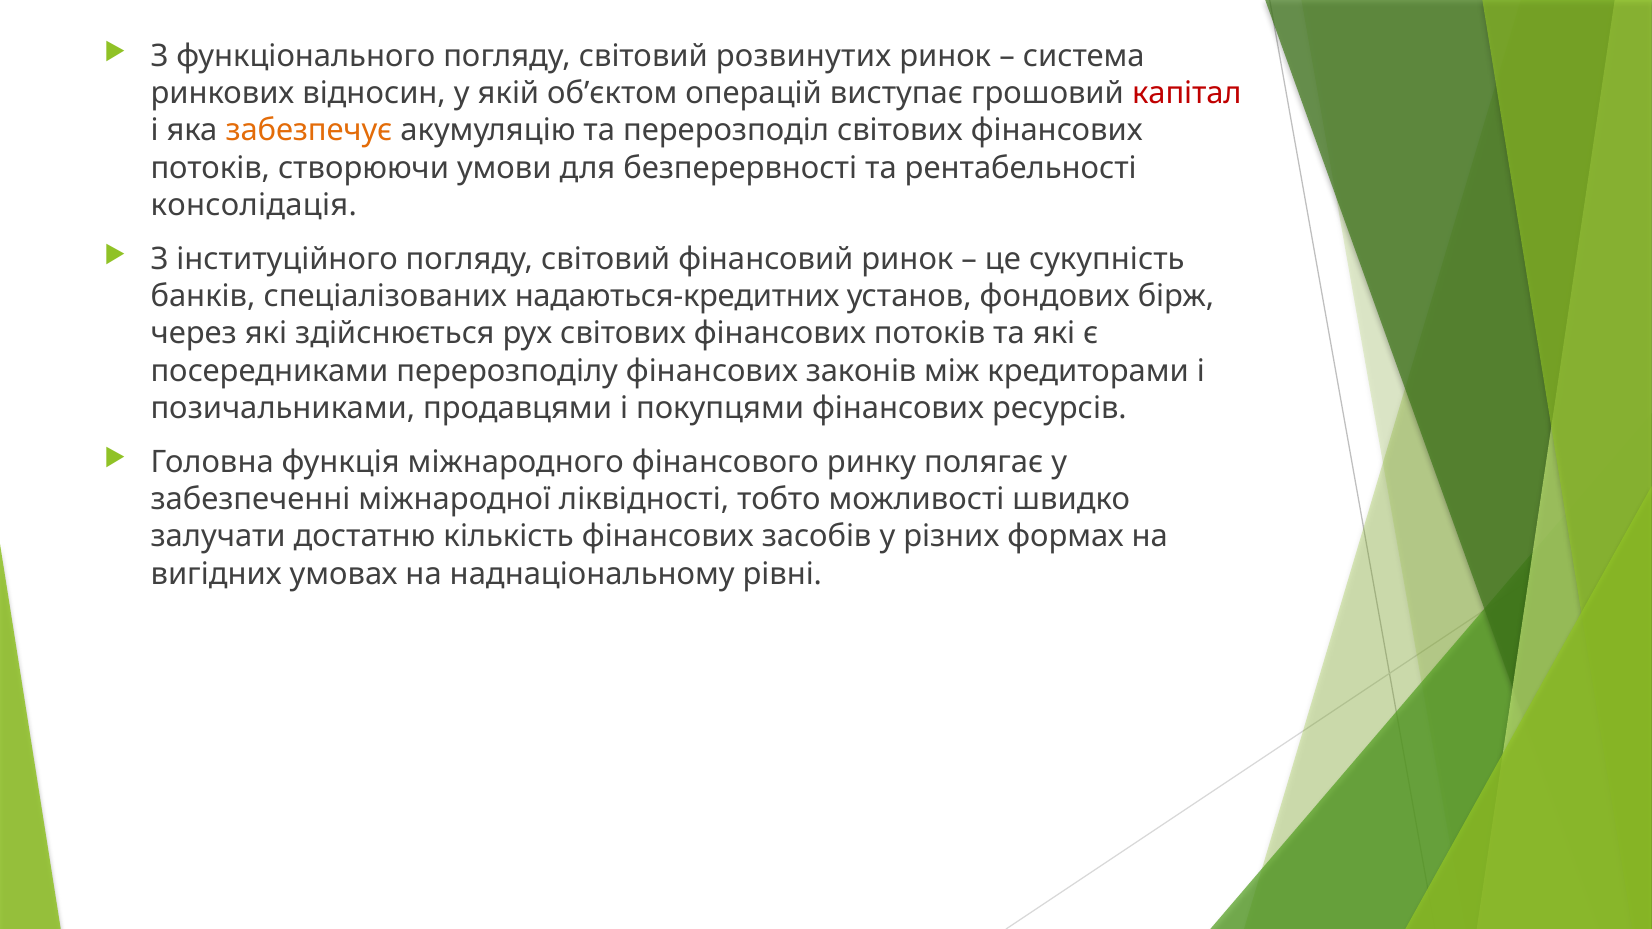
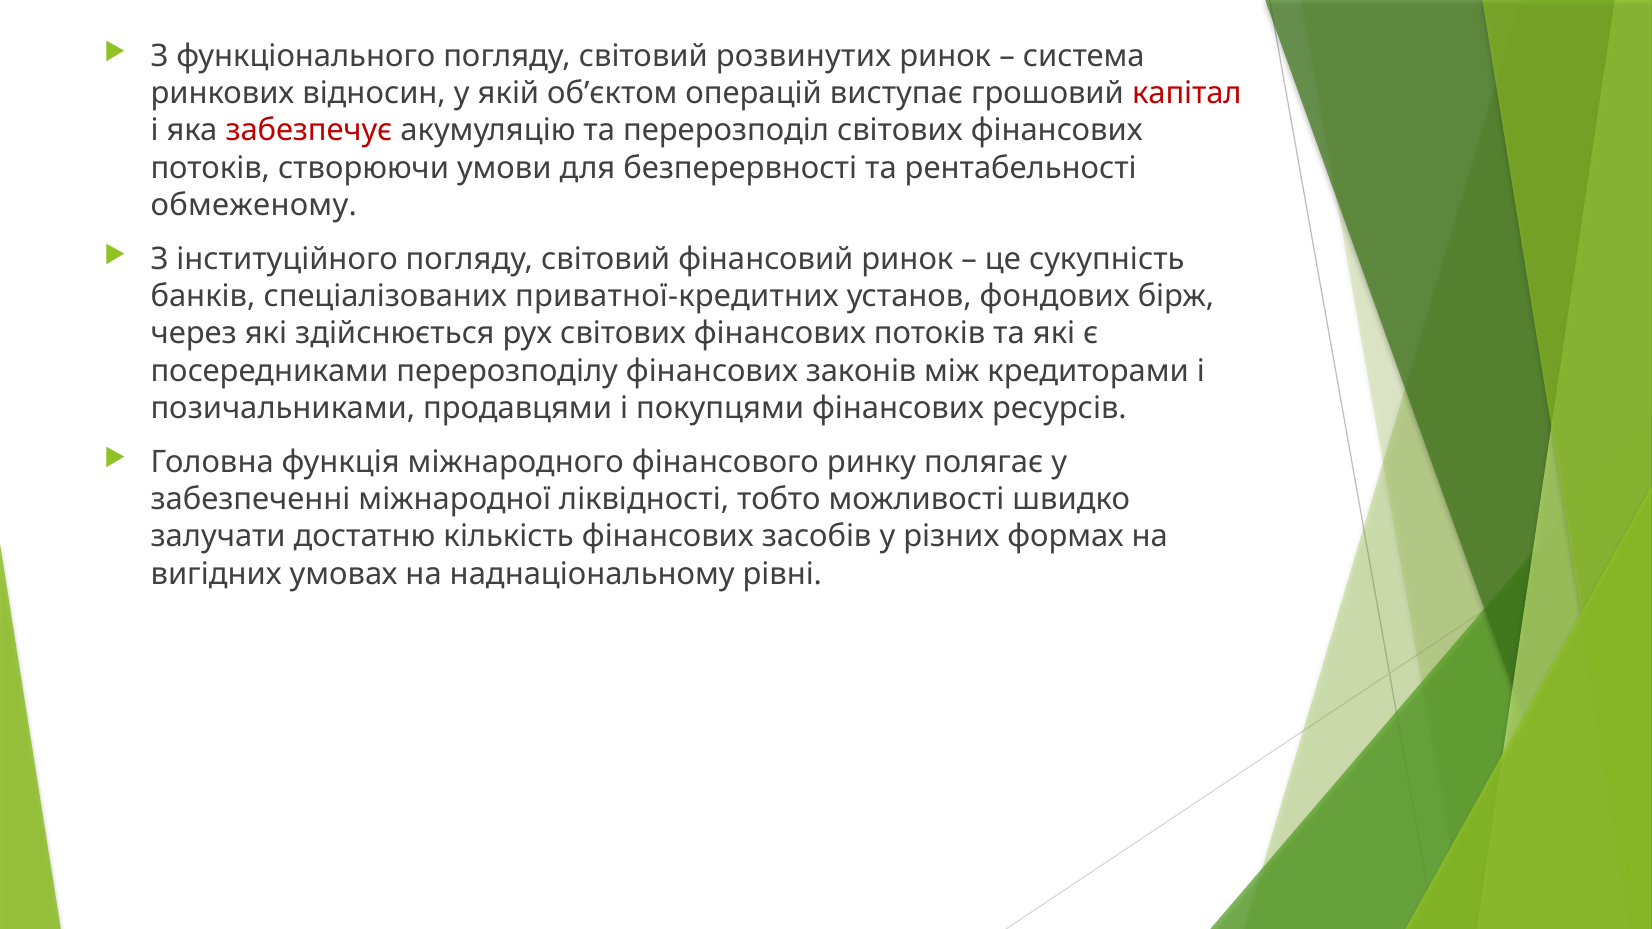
забезпечує colour: orange -> red (309, 131)
консолідація: консолідація -> обмеженому (254, 205)
надаються-кредитних: надаються-кредитних -> приватної-кредитних (677, 297)
